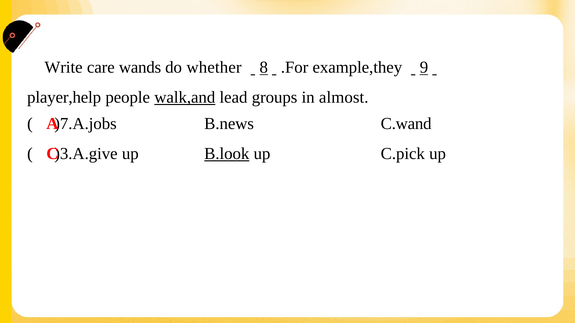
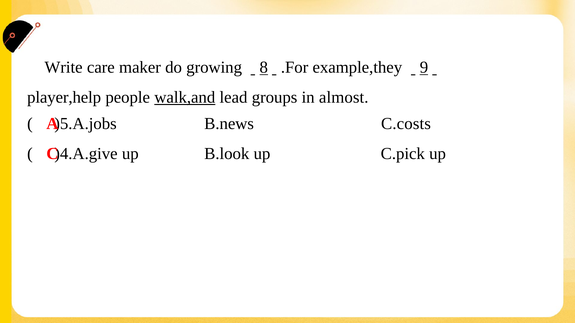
wands: wands -> maker (140, 67)
whether: whether -> growing (214, 67)
)7.A.jobs: )7.A.jobs -> )5.A.jobs (86, 124)
C.wand: C.wand -> C.costs (406, 124)
)3.A.give: )3.A.give -> )4.A.give (86, 154)
B.look underline: present -> none (227, 154)
